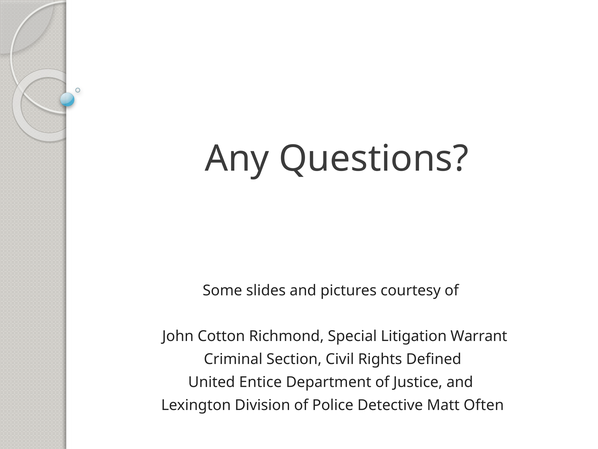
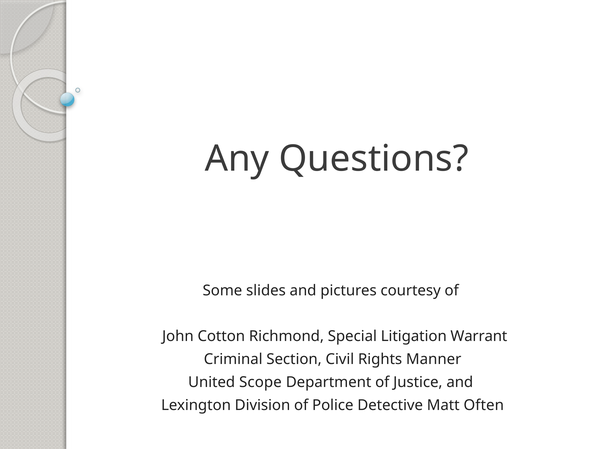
Defined: Defined -> Manner (434, 359)
Entice: Entice -> Scope (260, 382)
